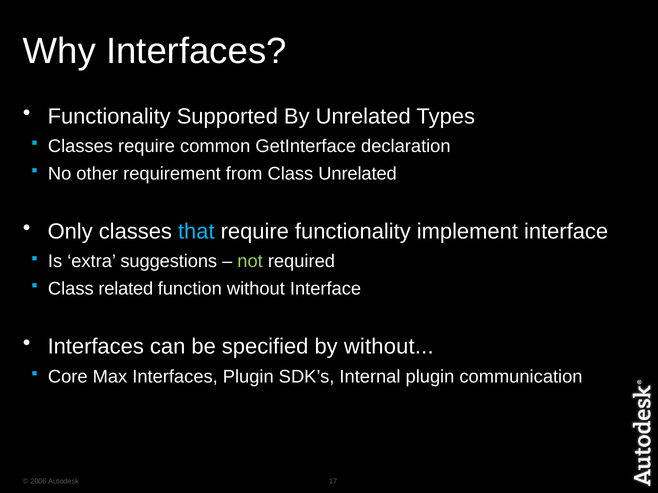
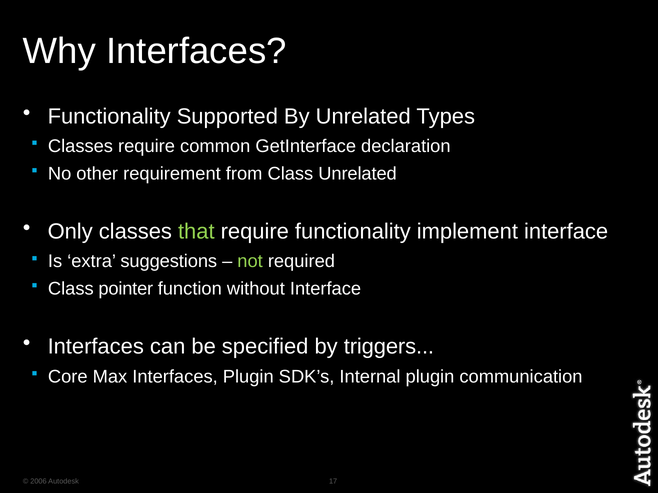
that colour: light blue -> light green (196, 232)
related: related -> pointer (126, 289)
by without: without -> triggers (389, 347)
